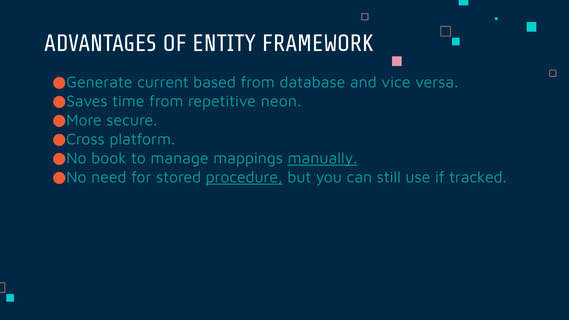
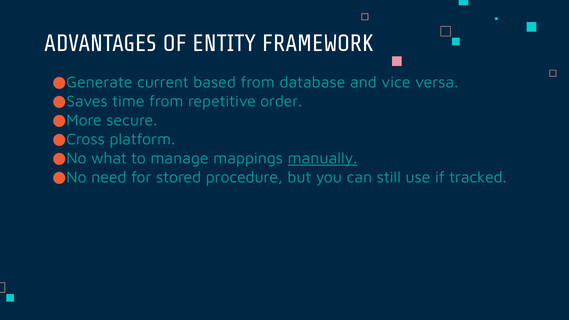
neon: neon -> order (281, 101)
book: book -> what (109, 158)
procedure underline: present -> none (244, 177)
